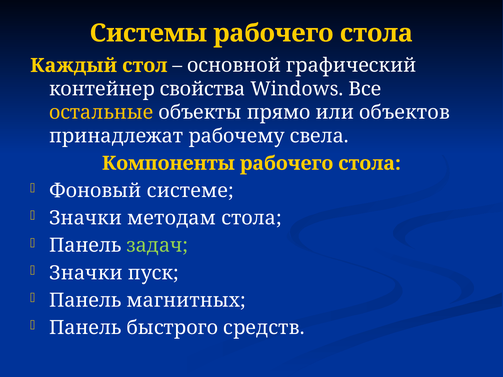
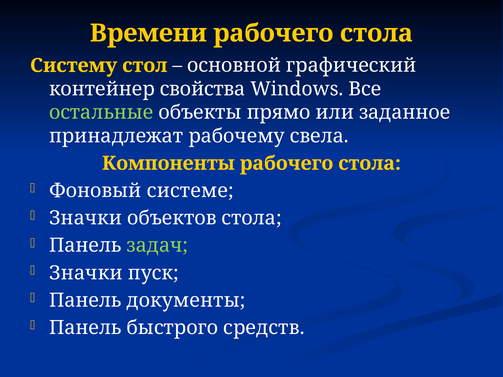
Системы: Системы -> Времени (148, 33)
Каждый: Каждый -> Систему (74, 66)
остальные colour: yellow -> light green (101, 113)
объектов: объектов -> заданное (405, 113)
методам: методам -> объектов (172, 218)
магнитных: магнитных -> документы (186, 300)
